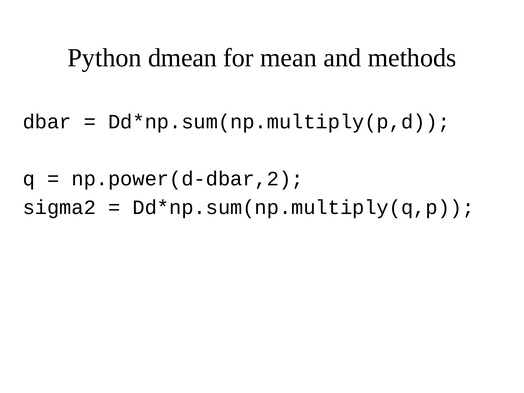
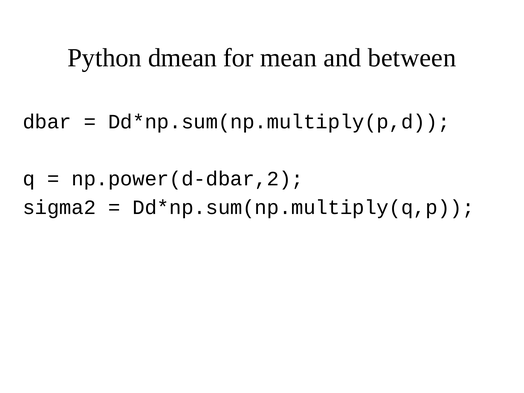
methods: methods -> between (412, 58)
